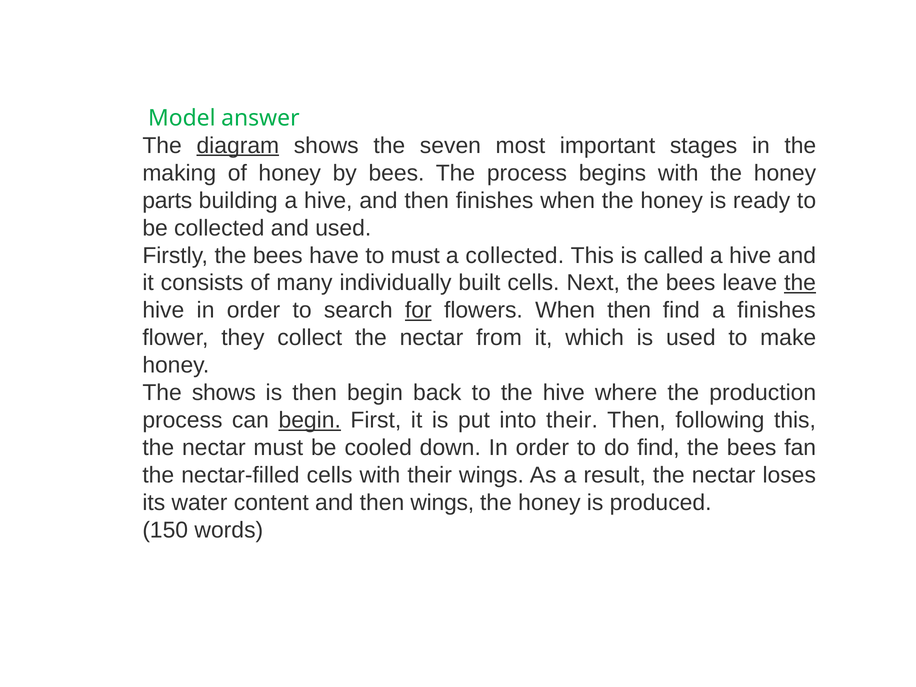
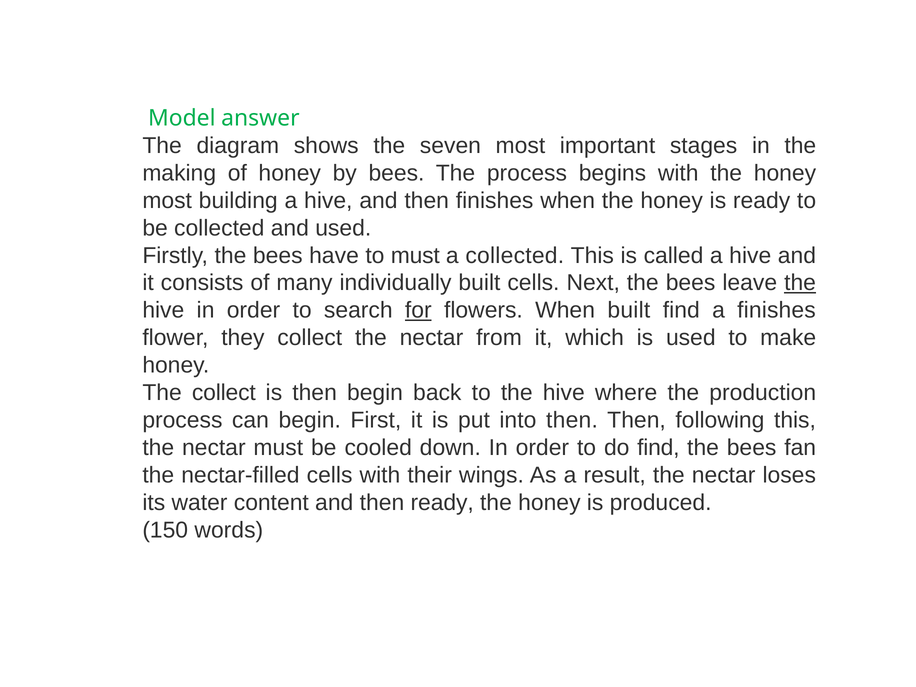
diagram underline: present -> none (238, 146)
parts: parts -> most (167, 200)
When then: then -> built (629, 310)
The shows: shows -> collect (224, 393)
begin underline: present -> none (310, 420)
into their: their -> then (572, 420)
then wings: wings -> ready (442, 503)
